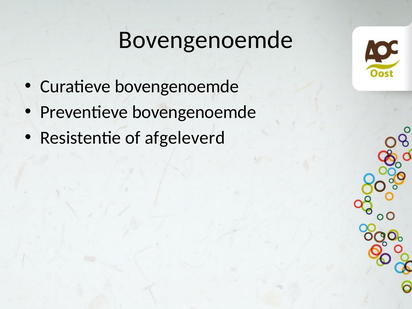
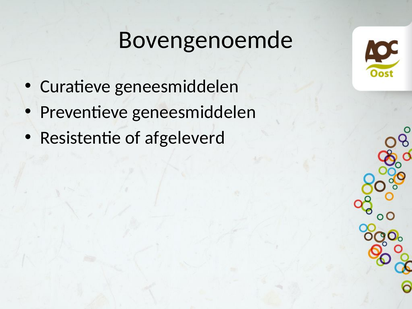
Curatieve bovengenoemde: bovengenoemde -> geneesmiddelen (177, 86)
Preventieve bovengenoemde: bovengenoemde -> geneesmiddelen (194, 112)
